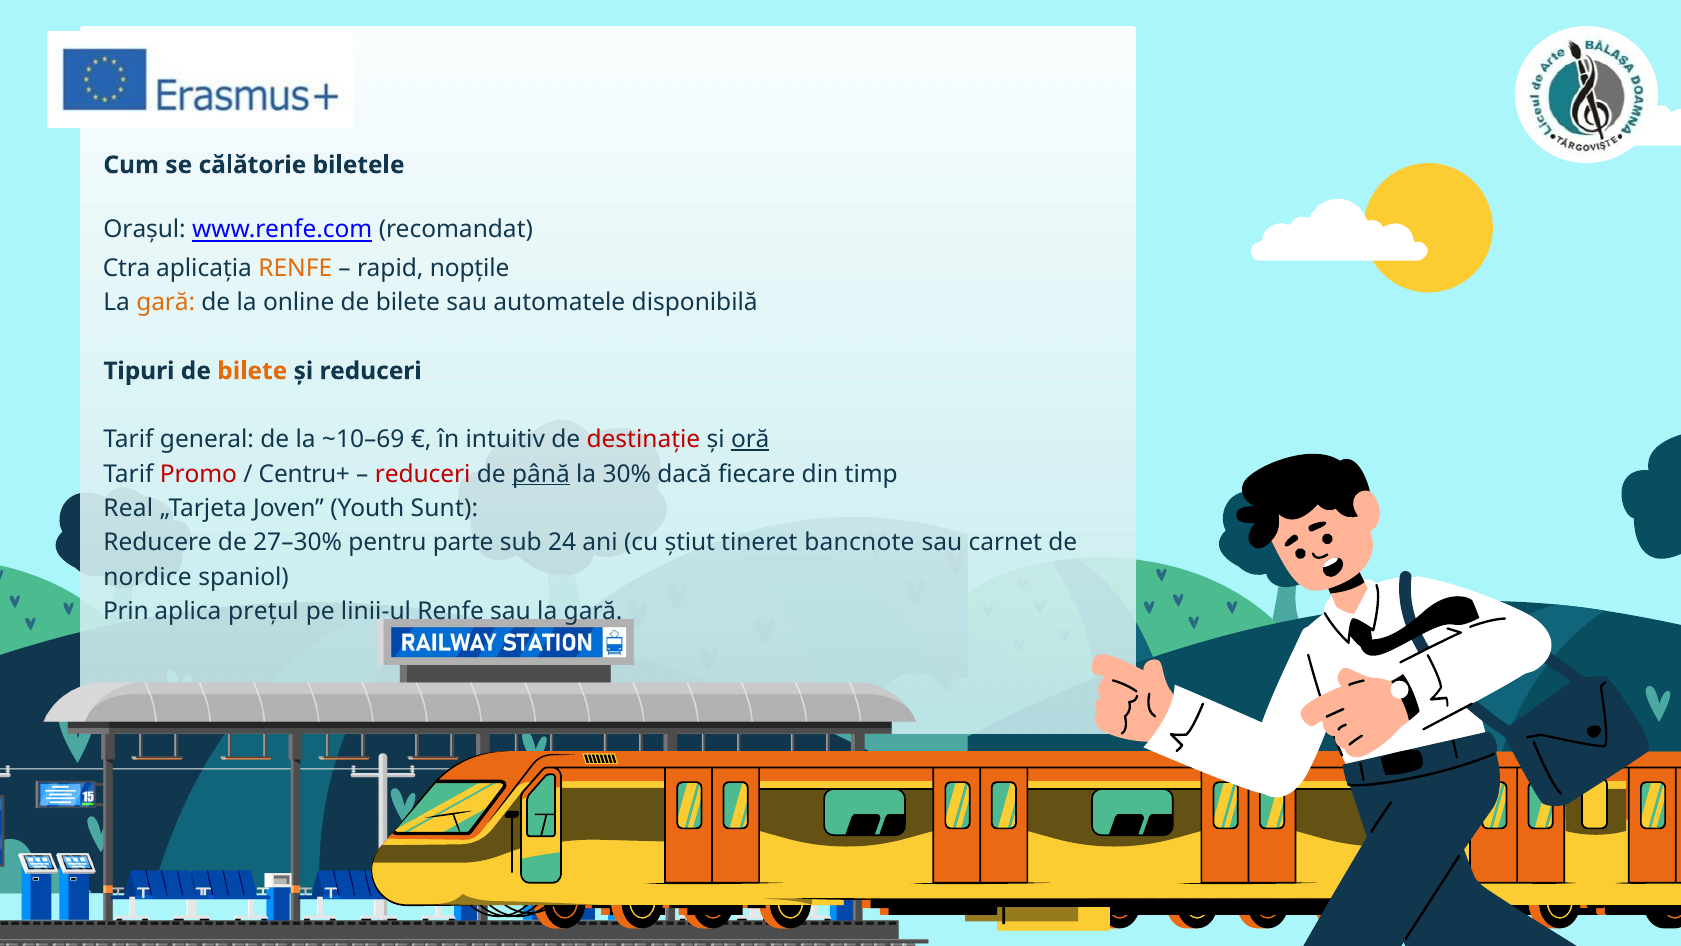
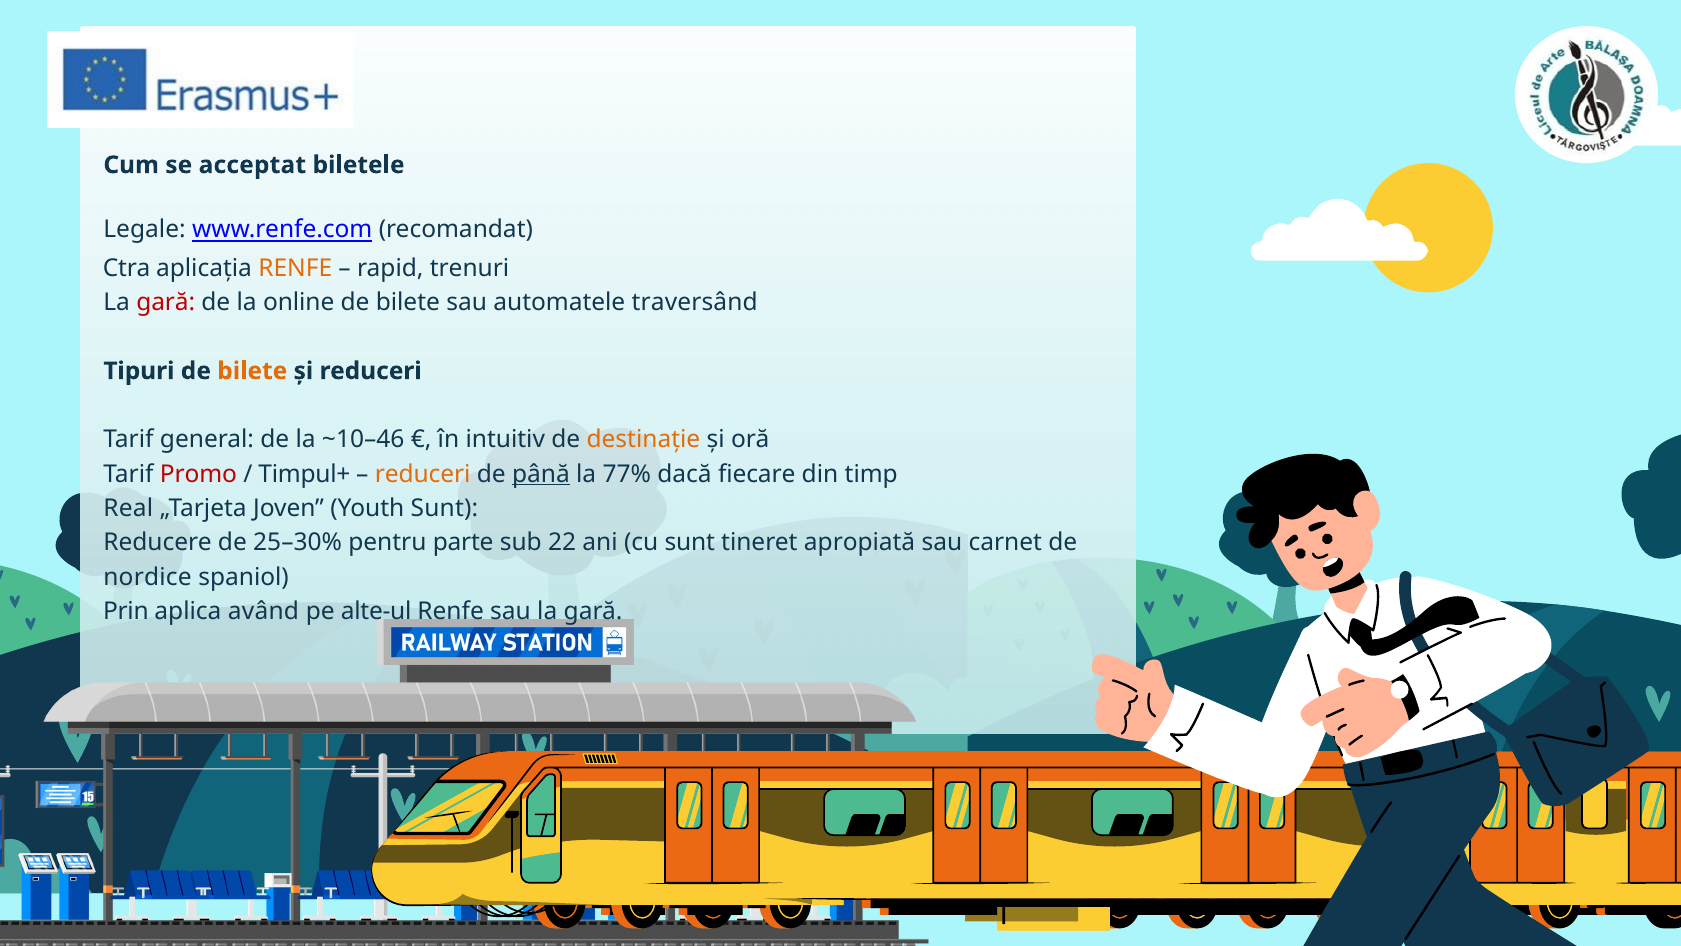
călătorie: călătorie -> acceptat (252, 165)
Orașul: Orașul -> Legale (145, 230)
nopțile: nopțile -> trenuri (470, 268)
gară colour: orange -> red (166, 302)
disponibilă: disponibilă -> traversând (695, 302)
~10–69: ~10–69 -> ~10–46 (363, 439)
destinație colour: red -> orange (643, 439)
oră underline: present -> none (750, 439)
Centru+: Centru+ -> Timpul+ (304, 474)
reduceri colour: red -> orange (423, 474)
30%: 30% -> 77% (627, 474)
27–30%: 27–30% -> 25–30% (298, 542)
24: 24 -> 22 (562, 542)
cu știut: știut -> sunt (690, 542)
bancnote: bancnote -> apropiată (860, 542)
prețul: prețul -> având (263, 611)
linii-ul: linii-ul -> alte-ul (376, 611)
